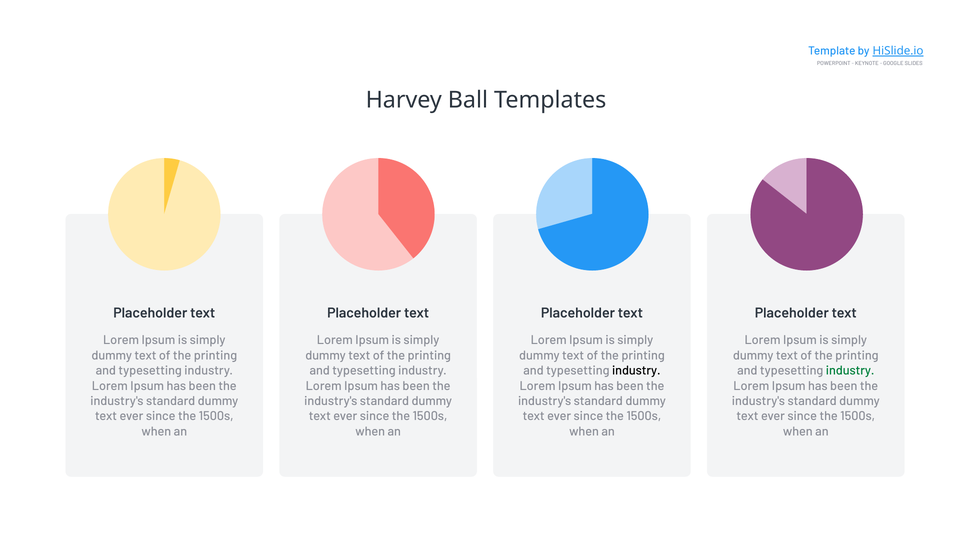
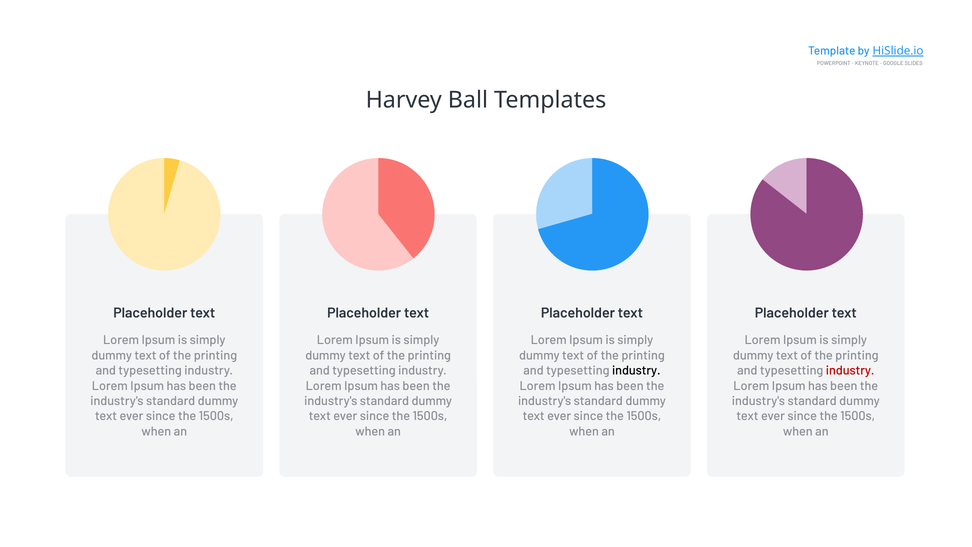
industry colour: green -> red (850, 370)
